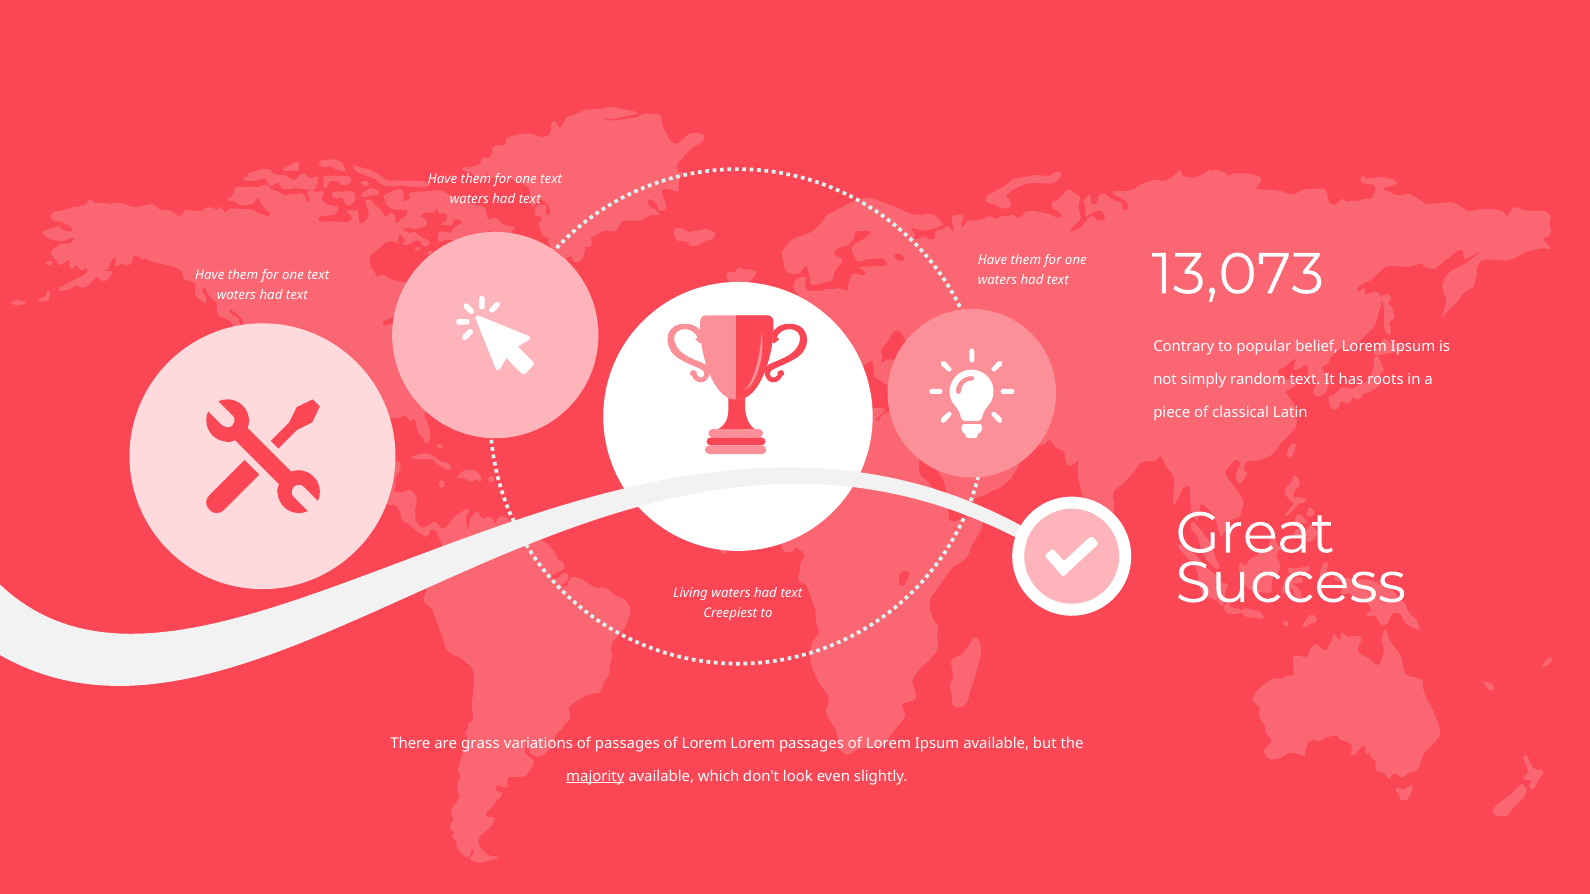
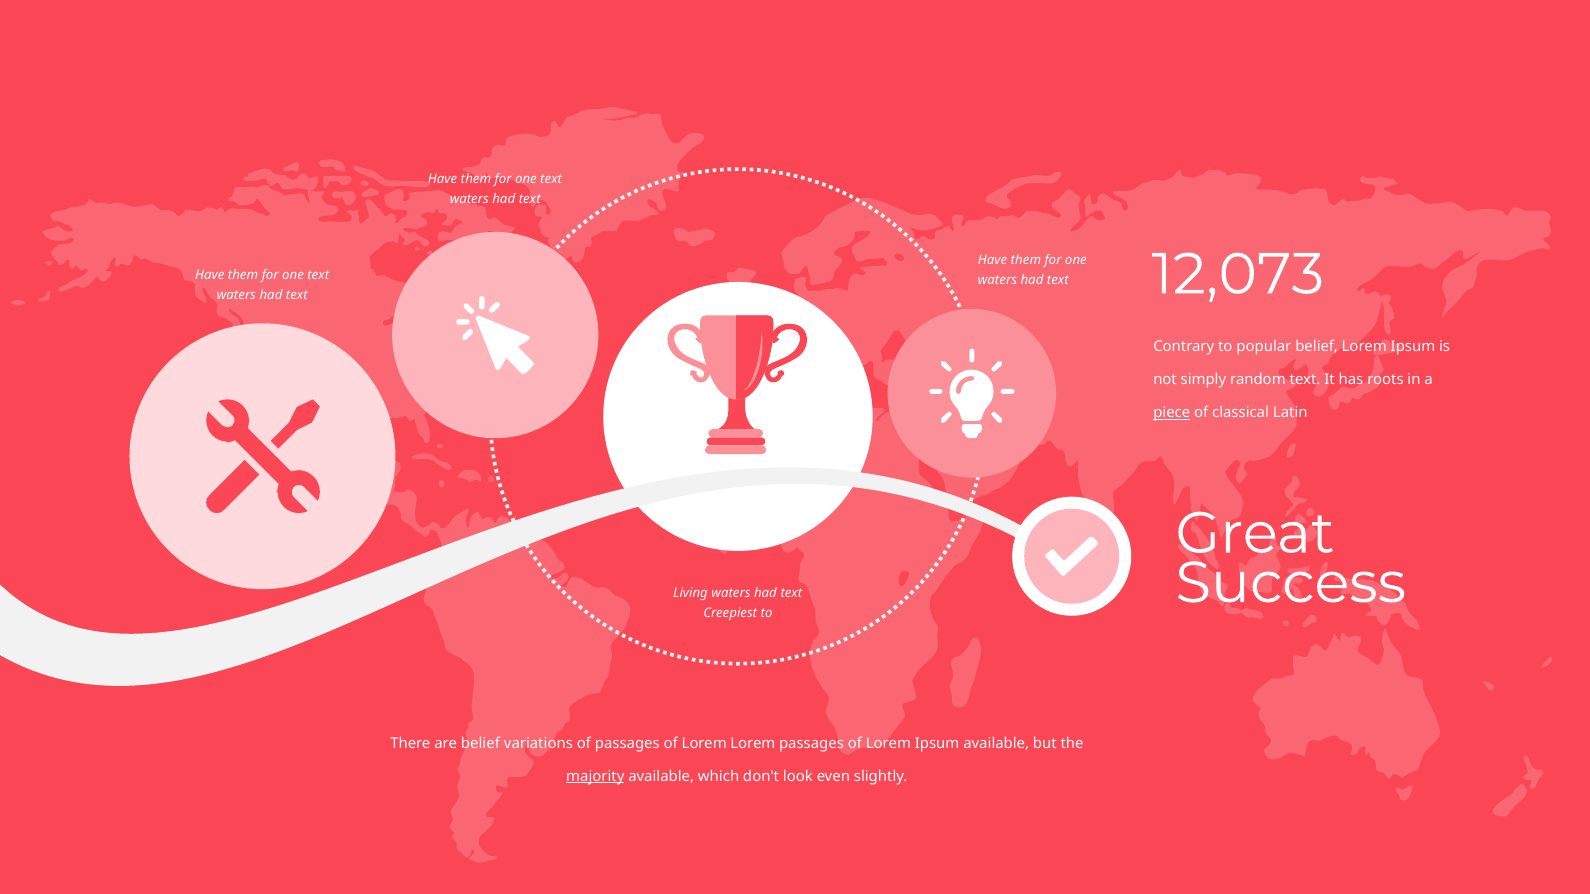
13,073: 13,073 -> 12,073 (1238, 274)
piece underline: none -> present (1172, 413)
are grass: grass -> belief (480, 744)
